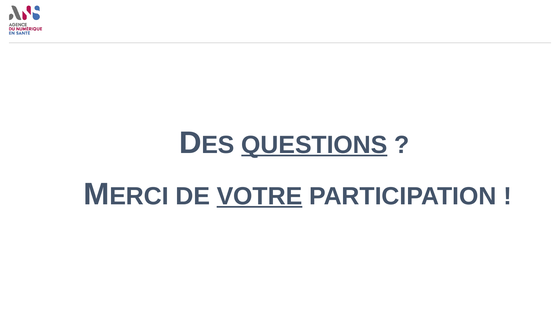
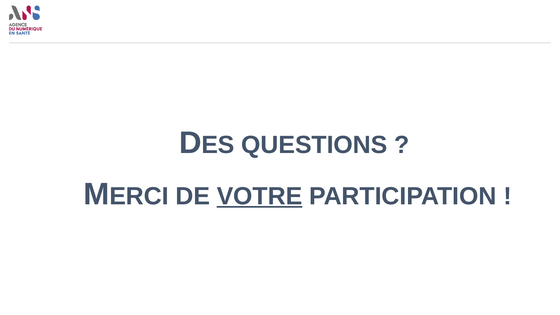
QUESTIONS underline: present -> none (314, 145)
